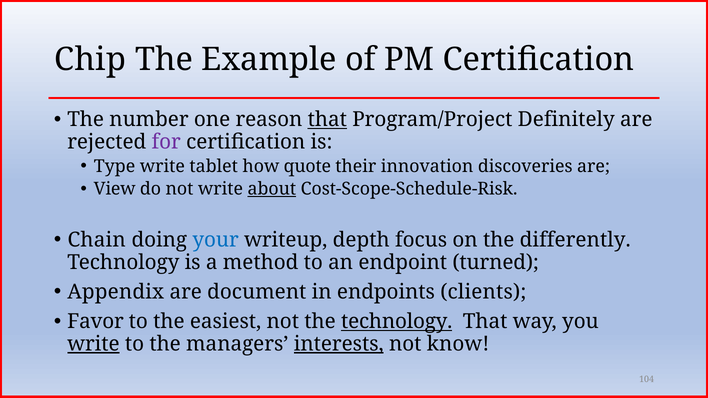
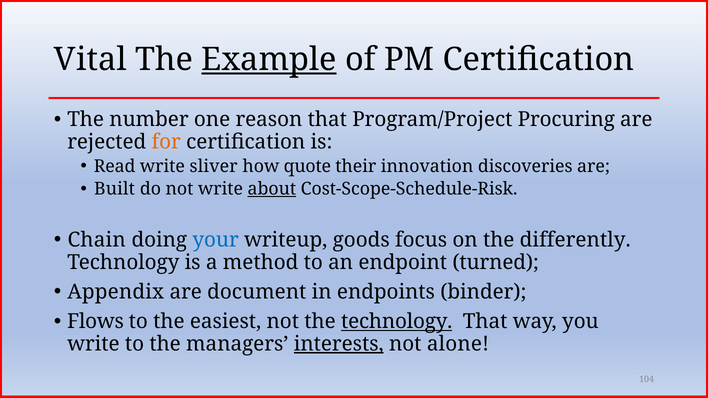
Chip: Chip -> Vital (90, 59)
Example underline: none -> present (269, 59)
that underline: present -> none (327, 120)
Definitely: Definitely -> Procuring (566, 120)
for colour: purple -> orange (166, 142)
Type: Type -> Read (115, 166)
tablet: tablet -> sliver (214, 166)
View: View -> Built (114, 189)
depth: depth -> goods (361, 240)
clients: clients -> binder (483, 292)
Favor: Favor -> Flows (95, 322)
write underline: present -> none (93, 344)
know: know -> alone (458, 344)
